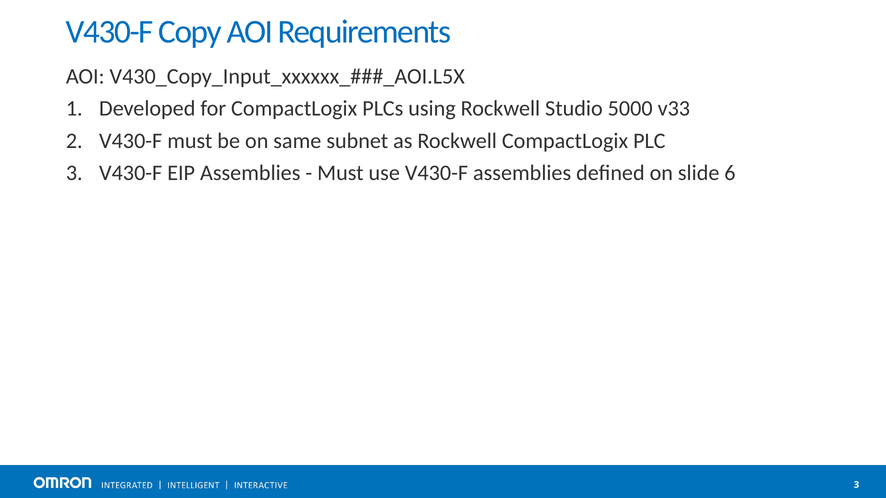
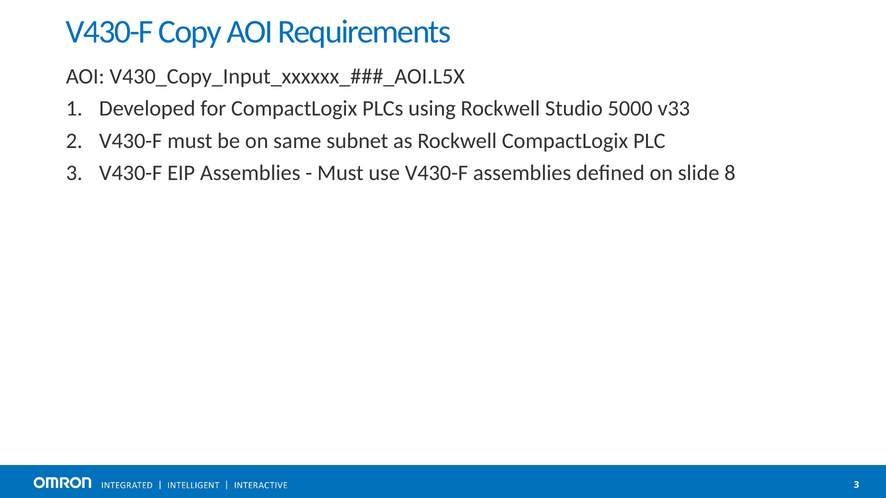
6: 6 -> 8 (730, 173)
